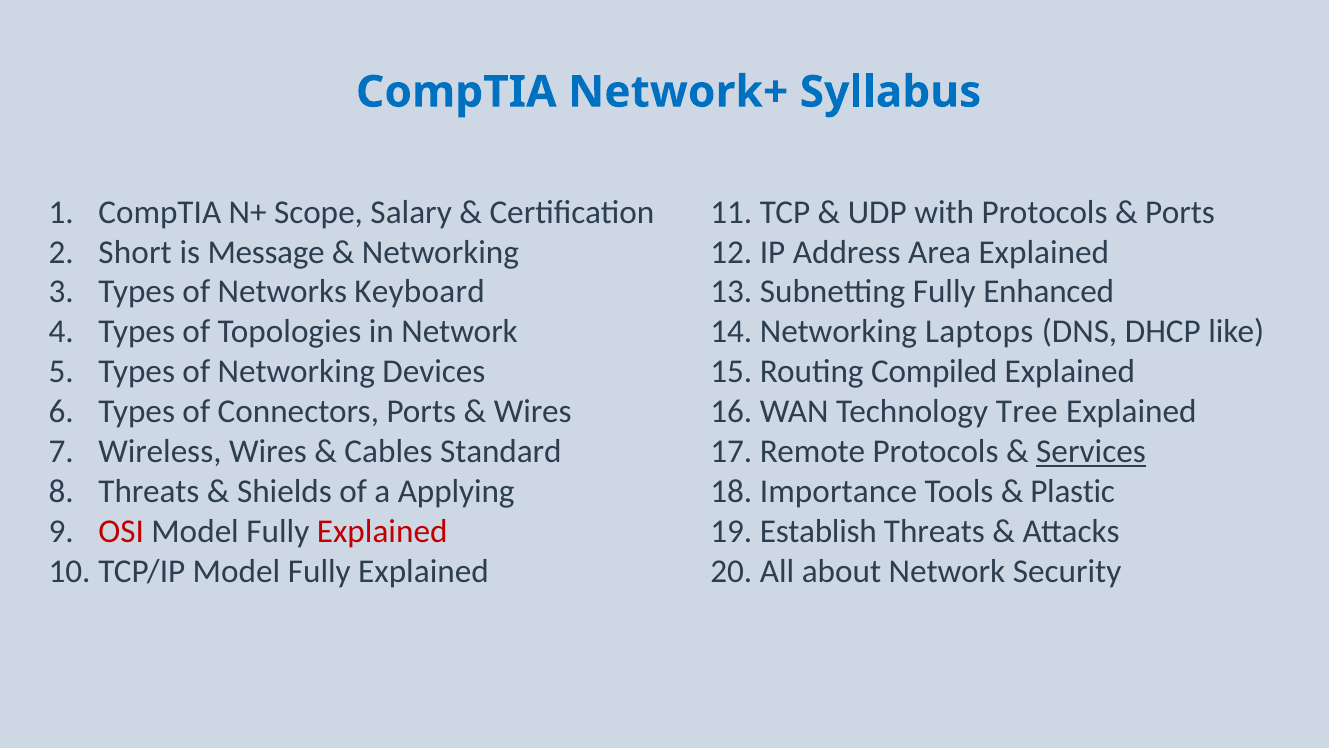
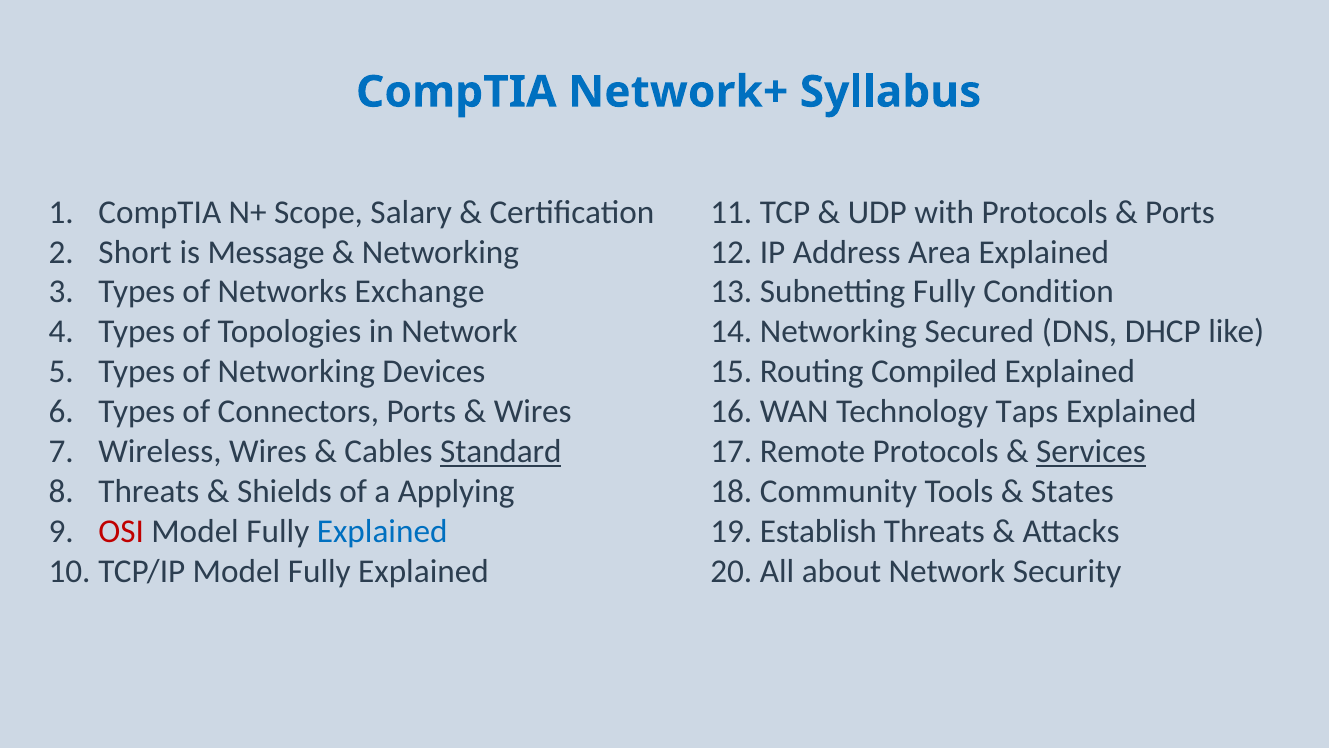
Keyboard: Keyboard -> Exchange (420, 292)
Enhanced: Enhanced -> Condition (1049, 292)
Laptops: Laptops -> Secured (979, 332)
Tree: Tree -> Taps (1027, 411)
Standard underline: none -> present (501, 451)
Importance: Importance -> Community (838, 491)
Plastic: Plastic -> States (1072, 491)
Explained colour: red -> blue (382, 531)
